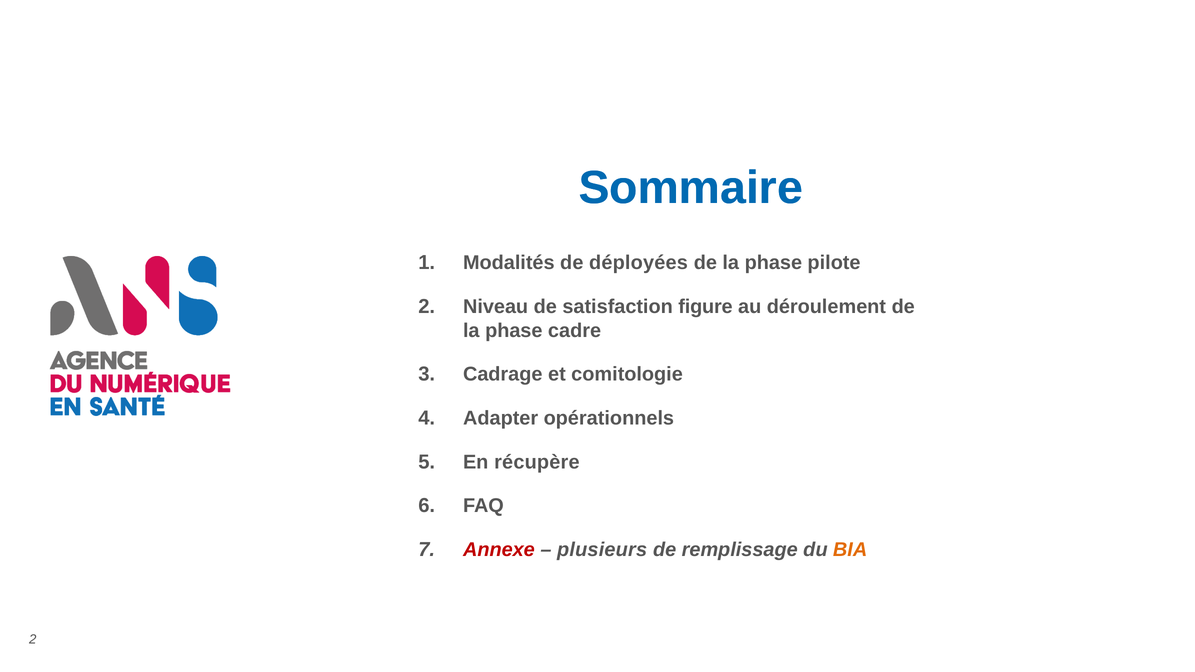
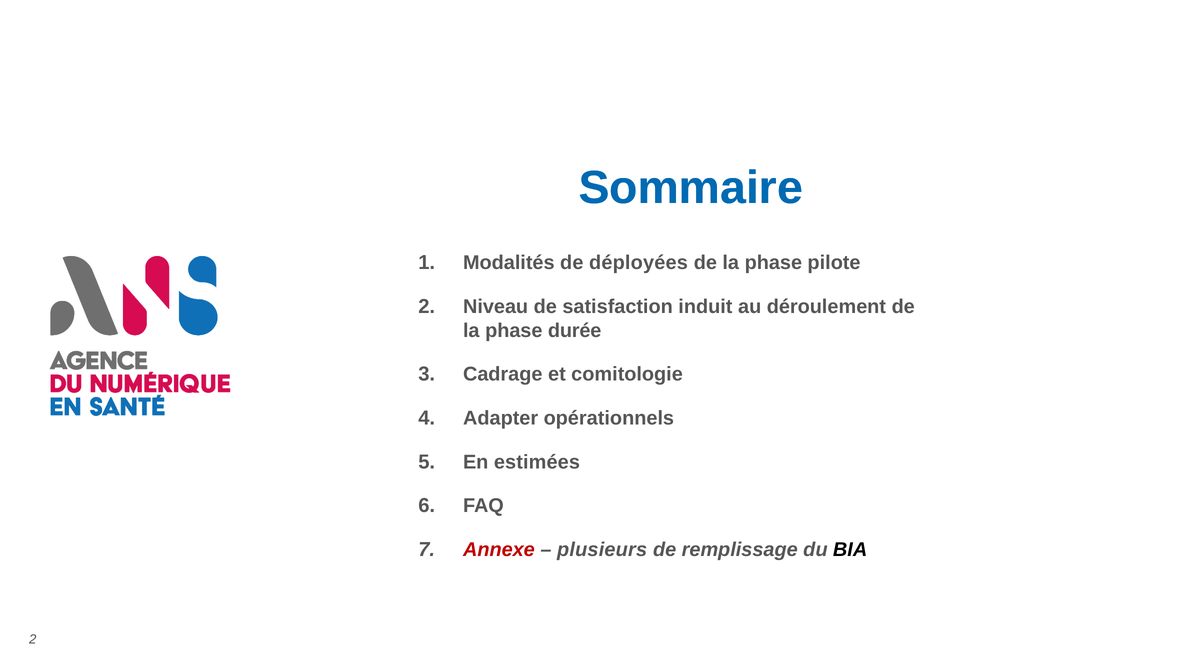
figure: figure -> induit (705, 307)
cadre: cadre -> durée (575, 331)
récupère: récupère -> estimées (537, 462)
BIA colour: orange -> black (850, 550)
